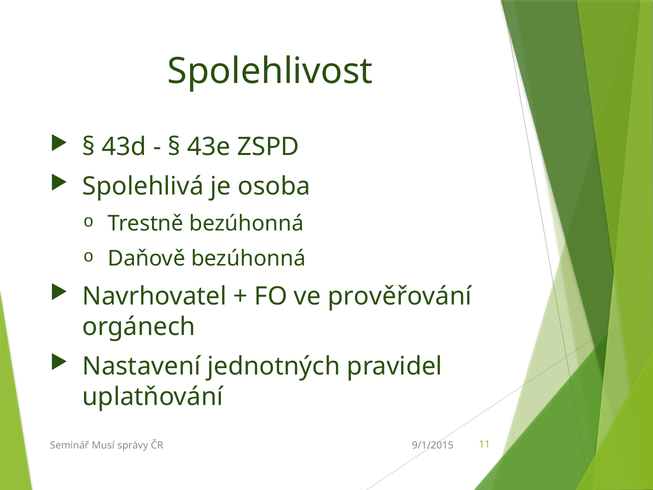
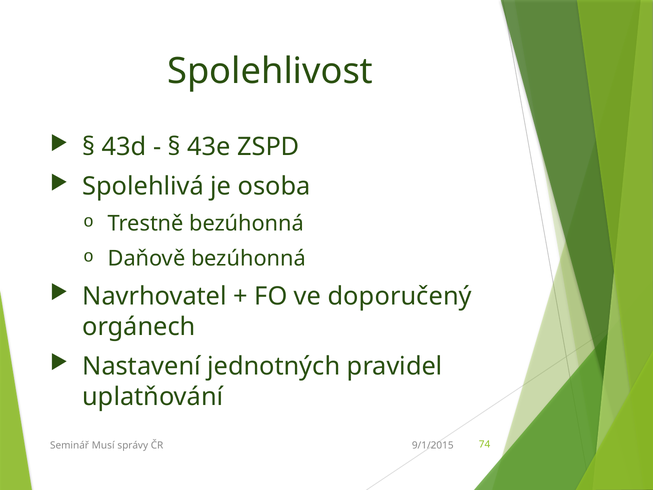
prověřování: prověřování -> doporučený (400, 296)
11: 11 -> 74 (485, 444)
